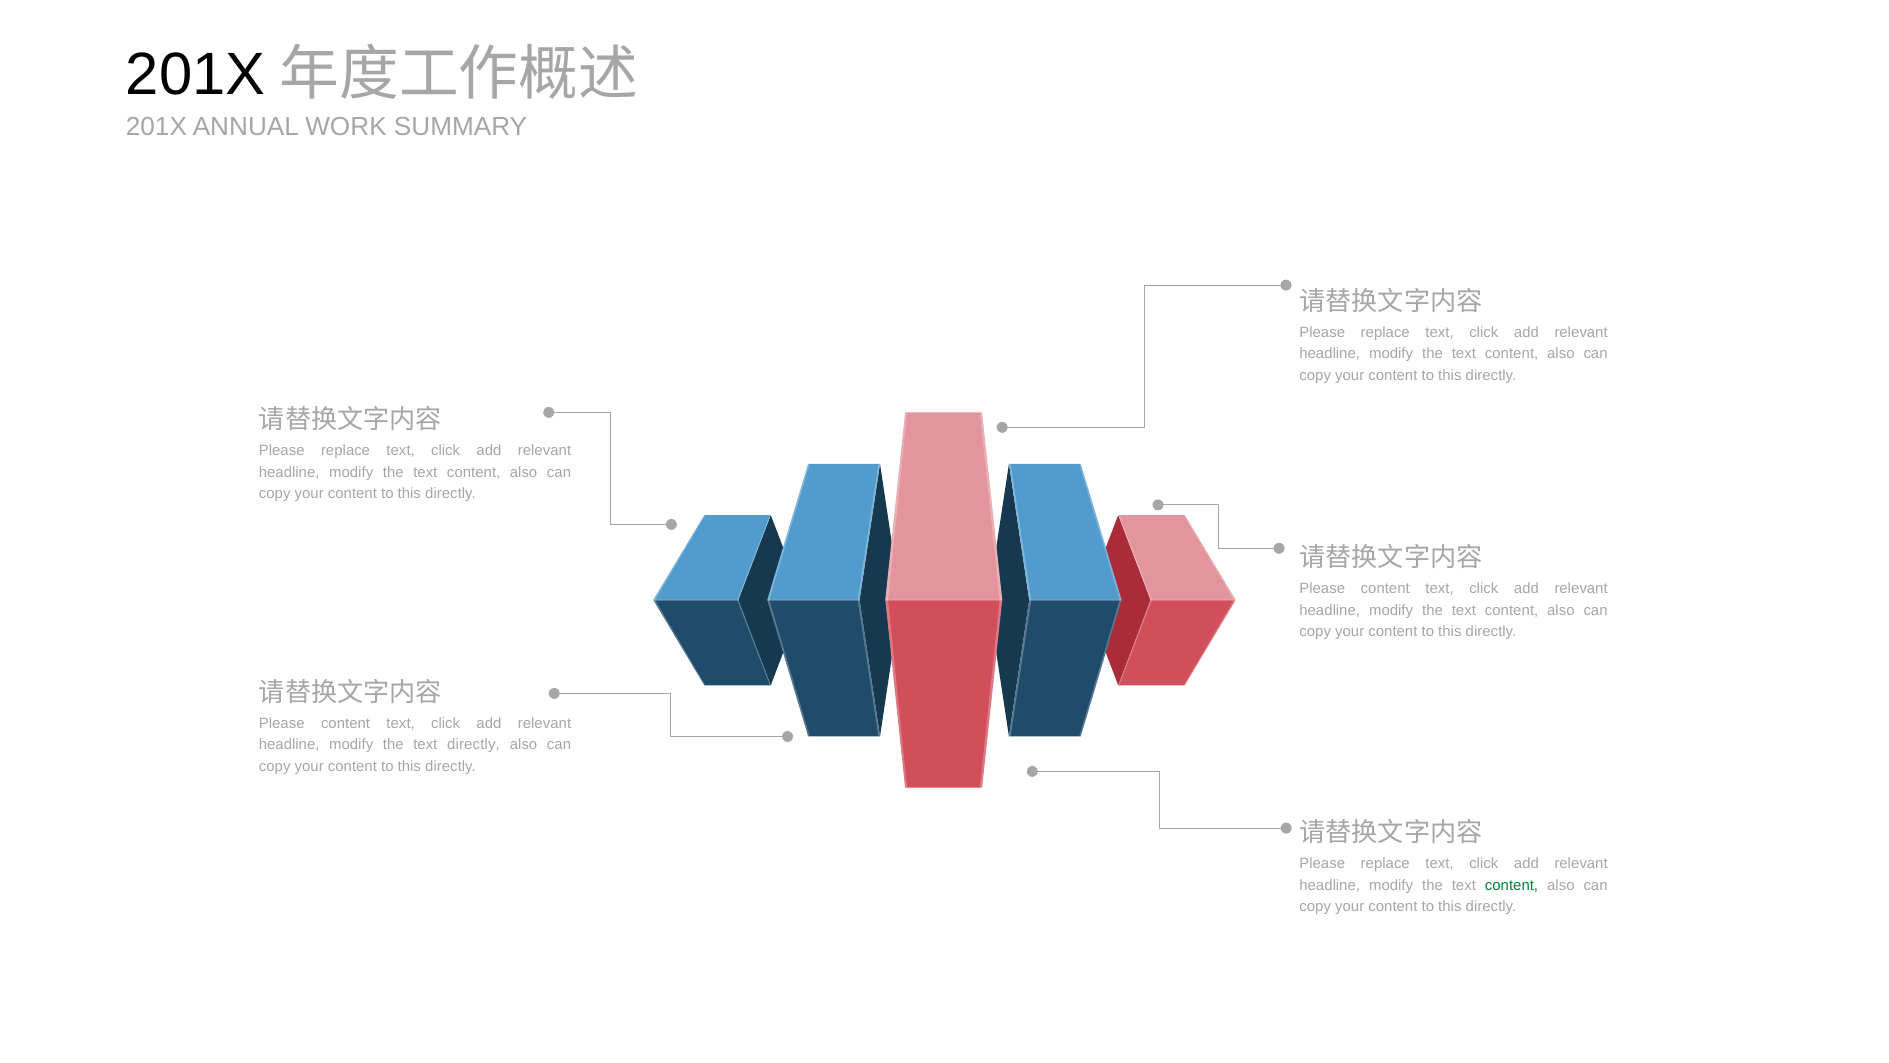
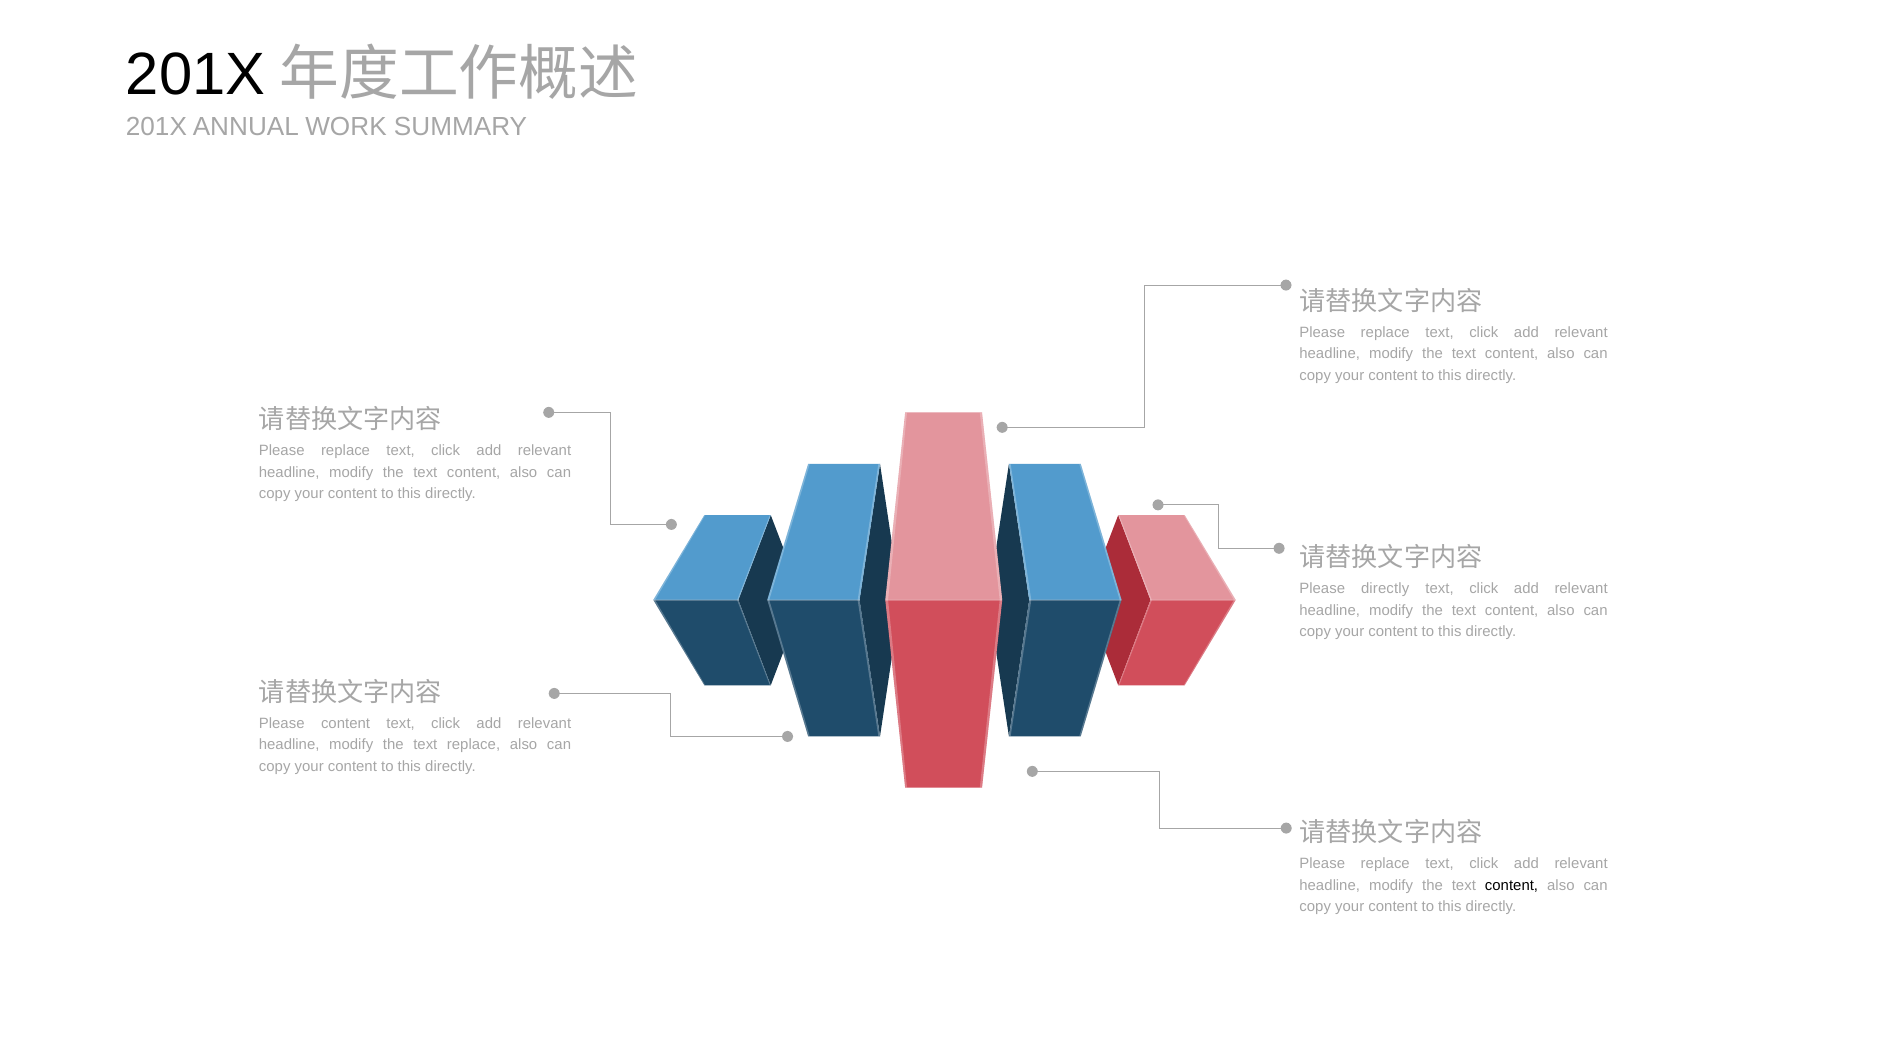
content: content -> directly (1385, 589)
text directly: directly -> replace (474, 745)
content colour: green -> black (1512, 885)
